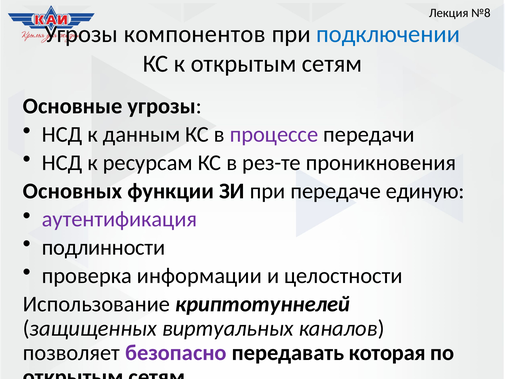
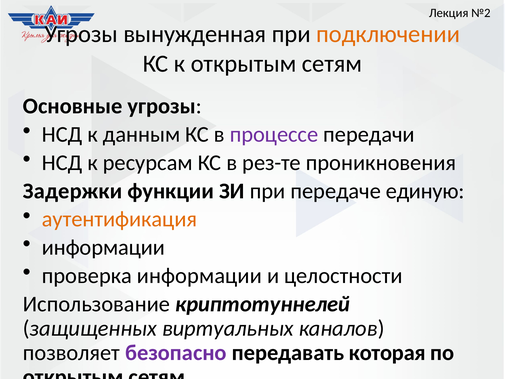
№8: №8 -> №2 (481, 13)
компонентов: компонентов -> вынужденная (195, 34)
подключении colour: blue -> orange (388, 34)
Основных: Основных -> Задержки (73, 191)
аутентификация colour: purple -> orange (119, 219)
подлинности: подлинности -> информации (103, 247)
